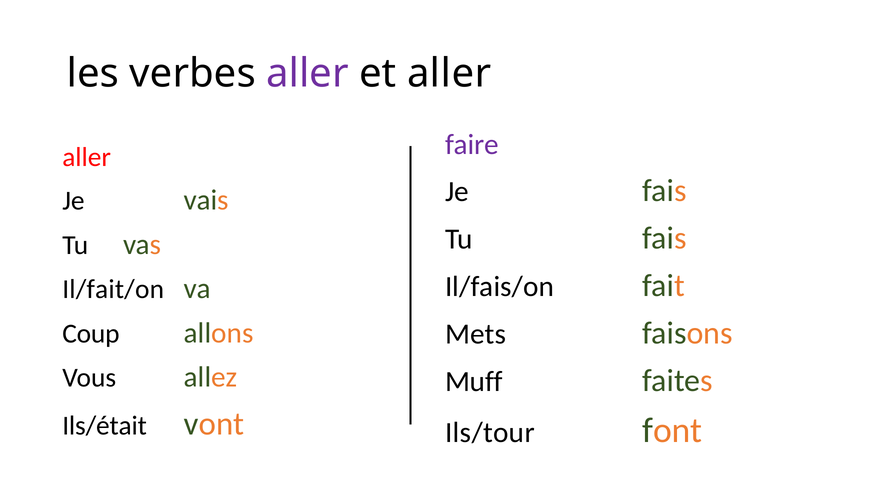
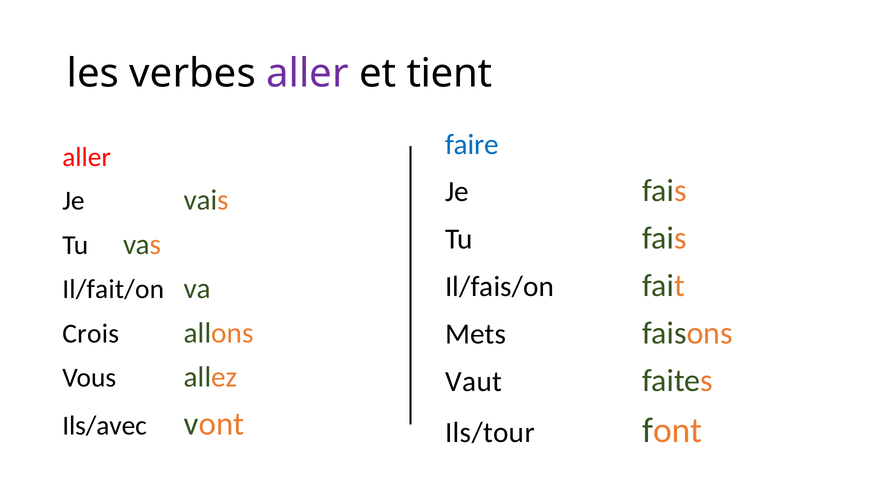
et aller: aller -> tient (450, 74)
faire colour: purple -> blue (472, 145)
Coup: Coup -> Crois (91, 334)
Muff: Muff -> Vaut (474, 382)
Ils/était: Ils/était -> Ils/avec (104, 426)
